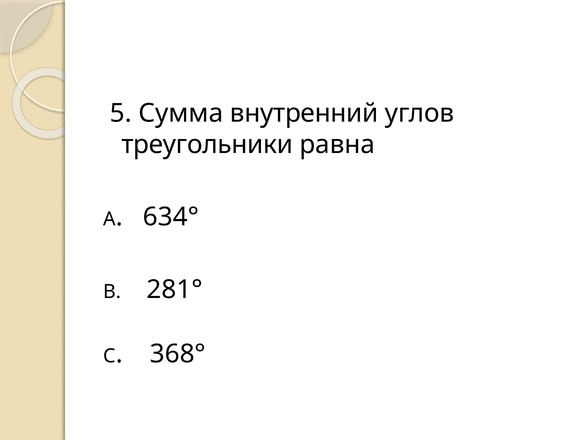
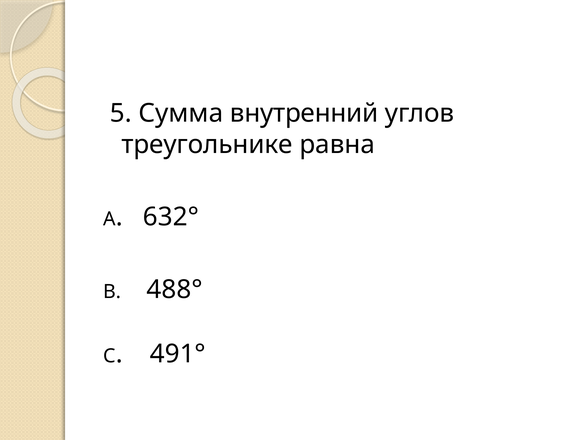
треугольники: треугольники -> треугольнике (207, 145)
634°: 634° -> 632° (171, 217)
281°: 281° -> 488° (175, 290)
368°: 368° -> 491° (178, 354)
